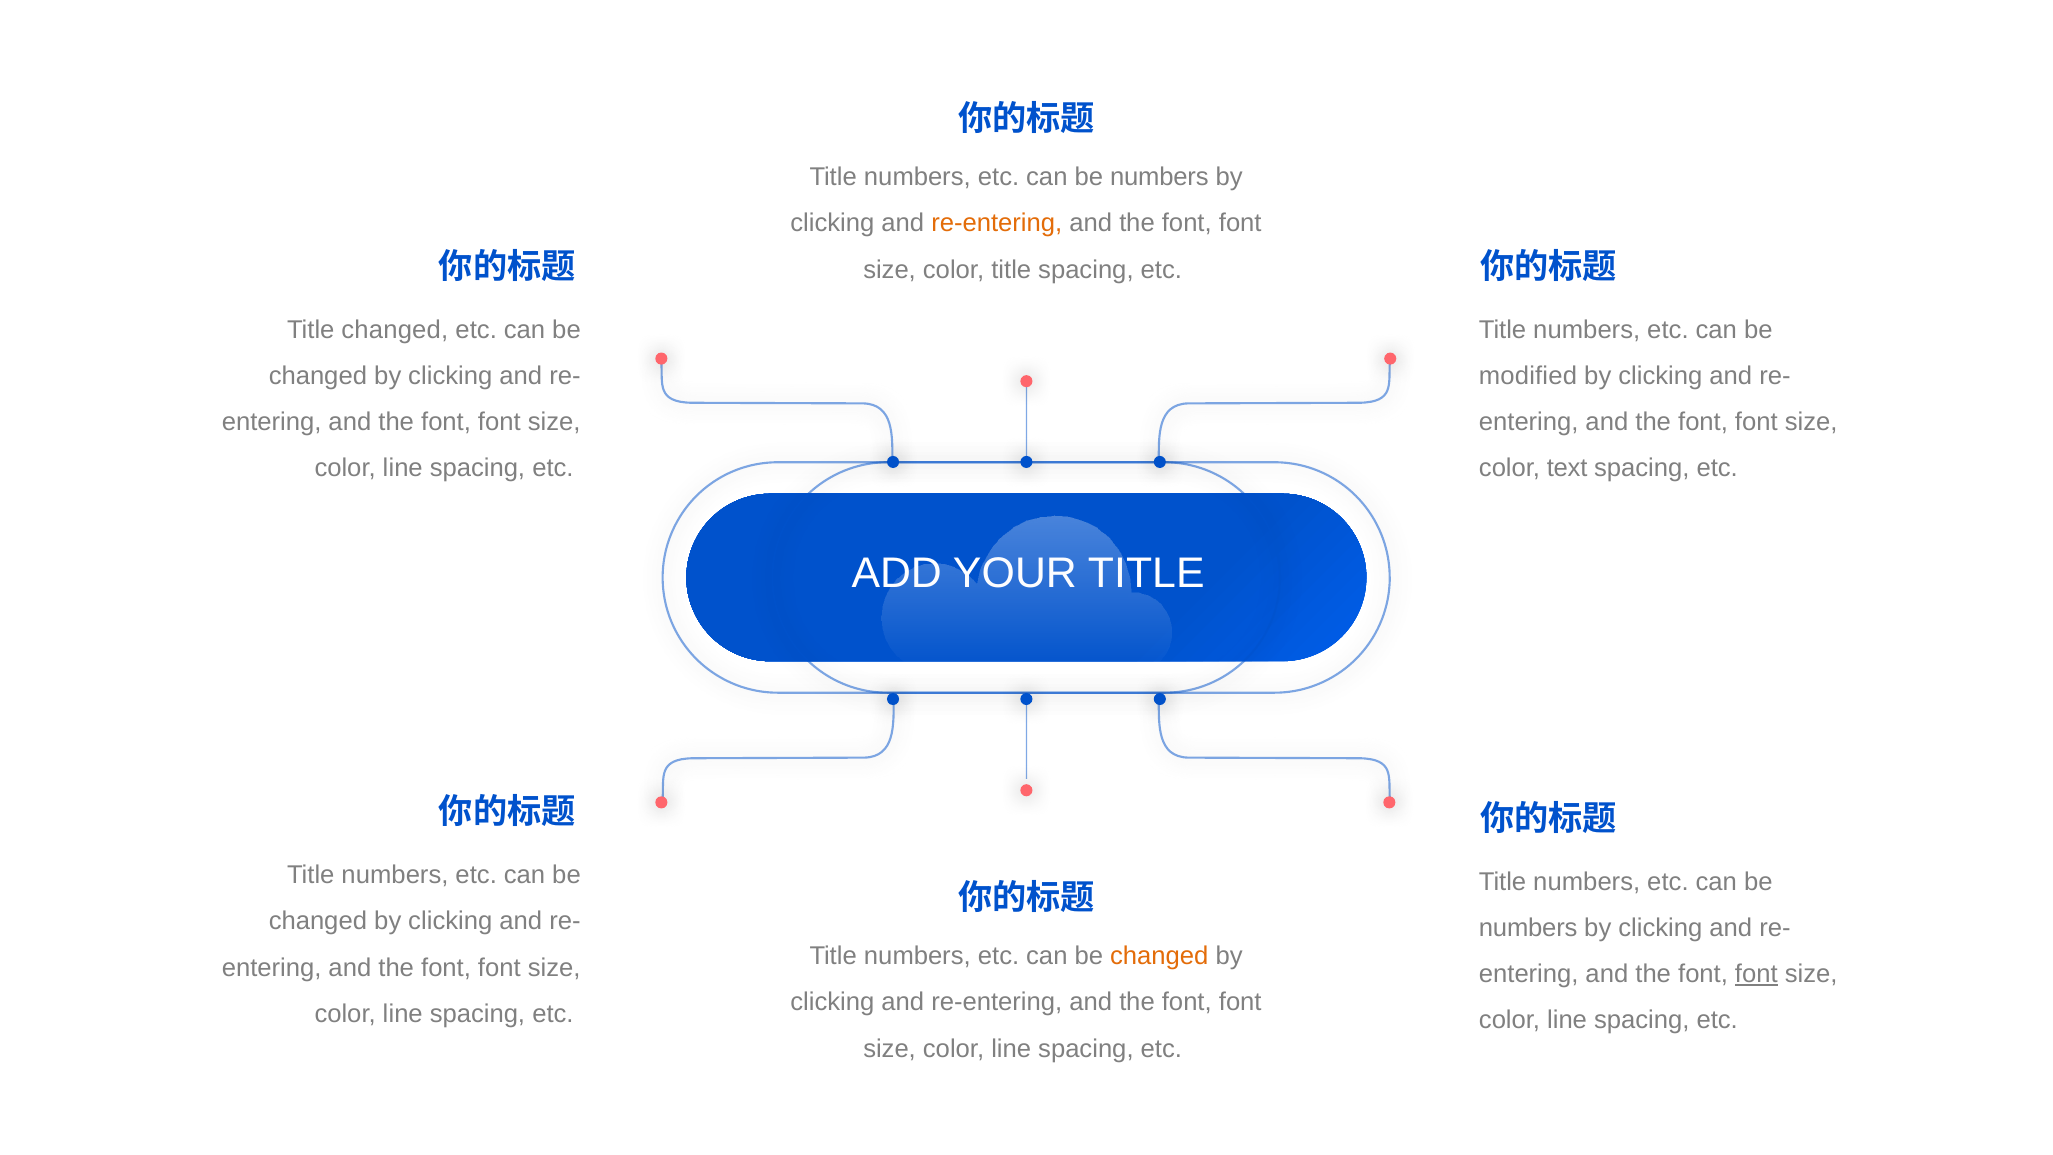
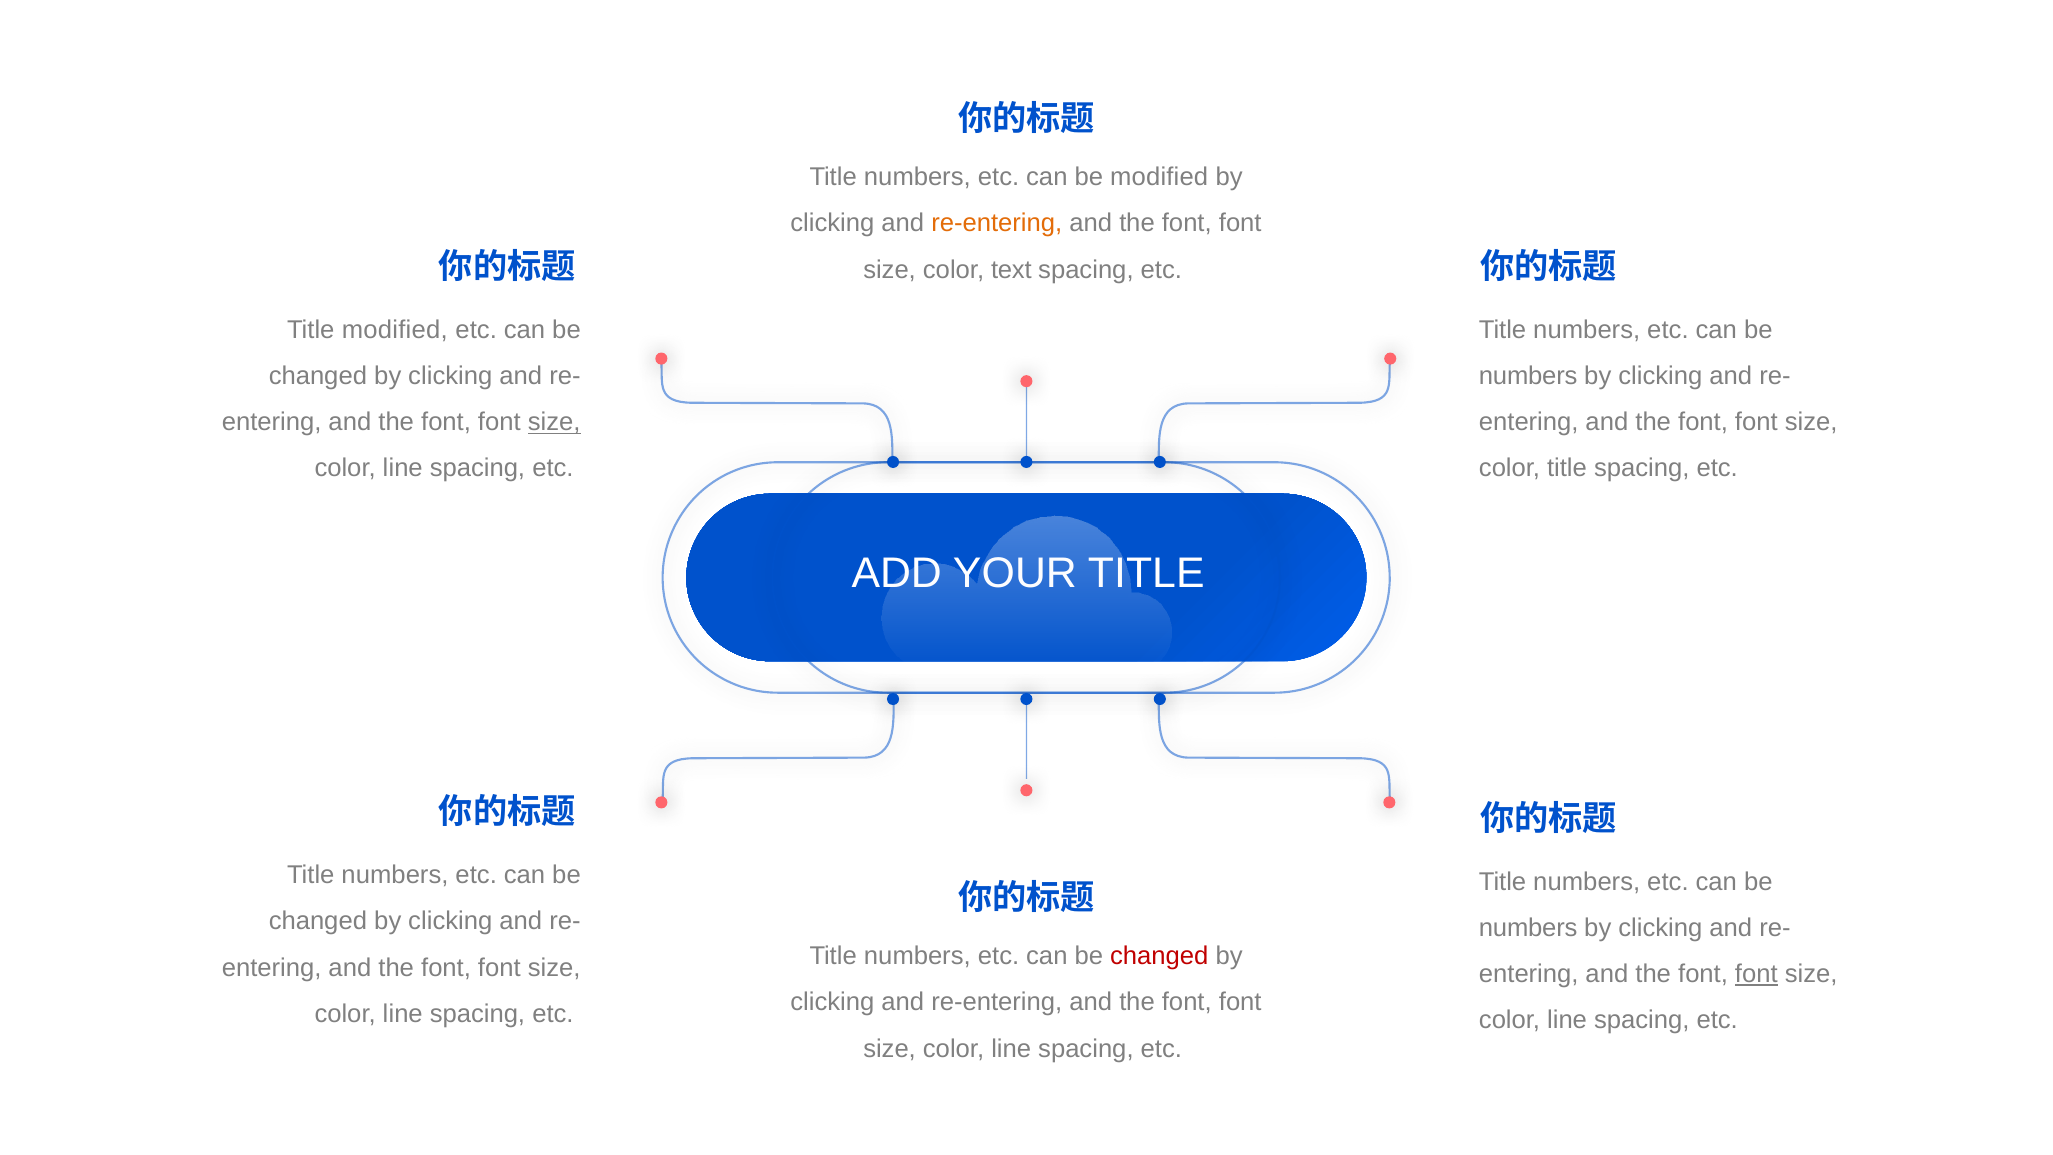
numbers: numbers -> modified (1159, 177)
color title: title -> text (1011, 270)
Title changed: changed -> modified (395, 330)
modified: modified -> numbers (1528, 376)
size underline: none -> present (554, 422)
color text: text -> title (1567, 468)
changed colour: orange -> red (1159, 956)
